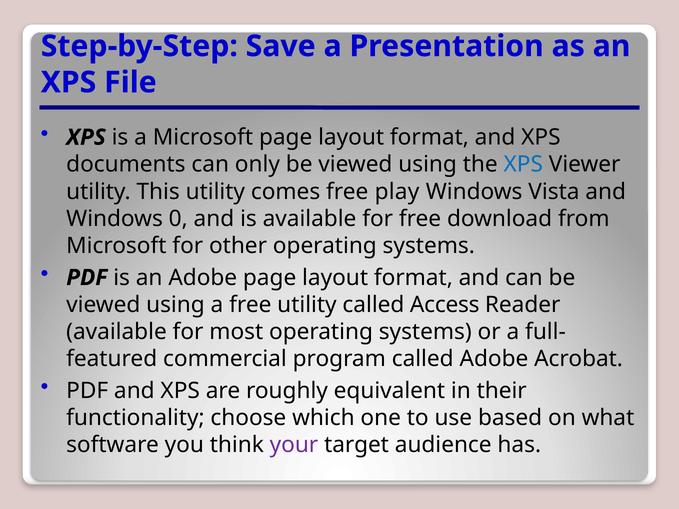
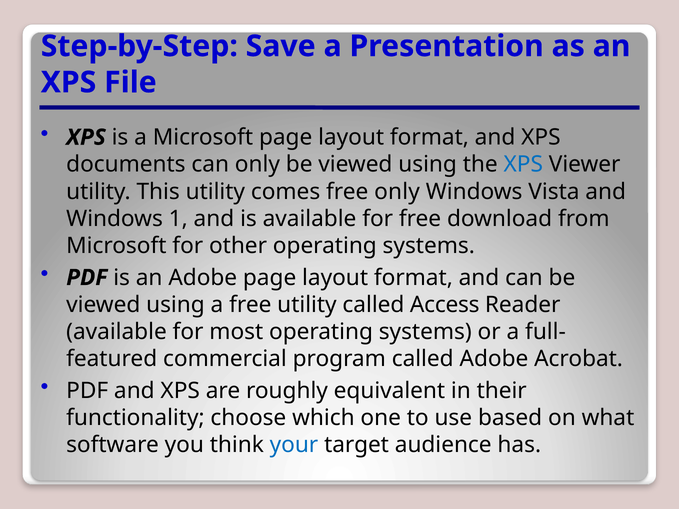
free play: play -> only (397, 192)
0: 0 -> 1 (178, 219)
your colour: purple -> blue (294, 445)
